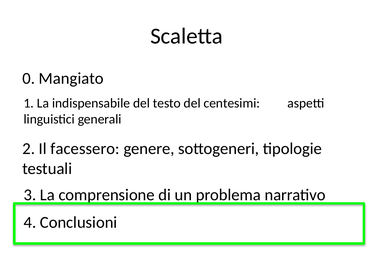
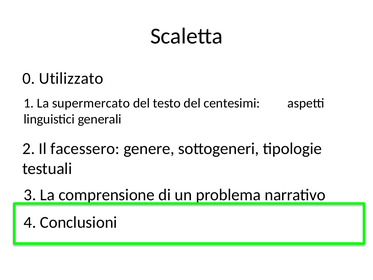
Mangiato: Mangiato -> Utilizzato (71, 78)
indispensabile: indispensabile -> supermercato (91, 103)
